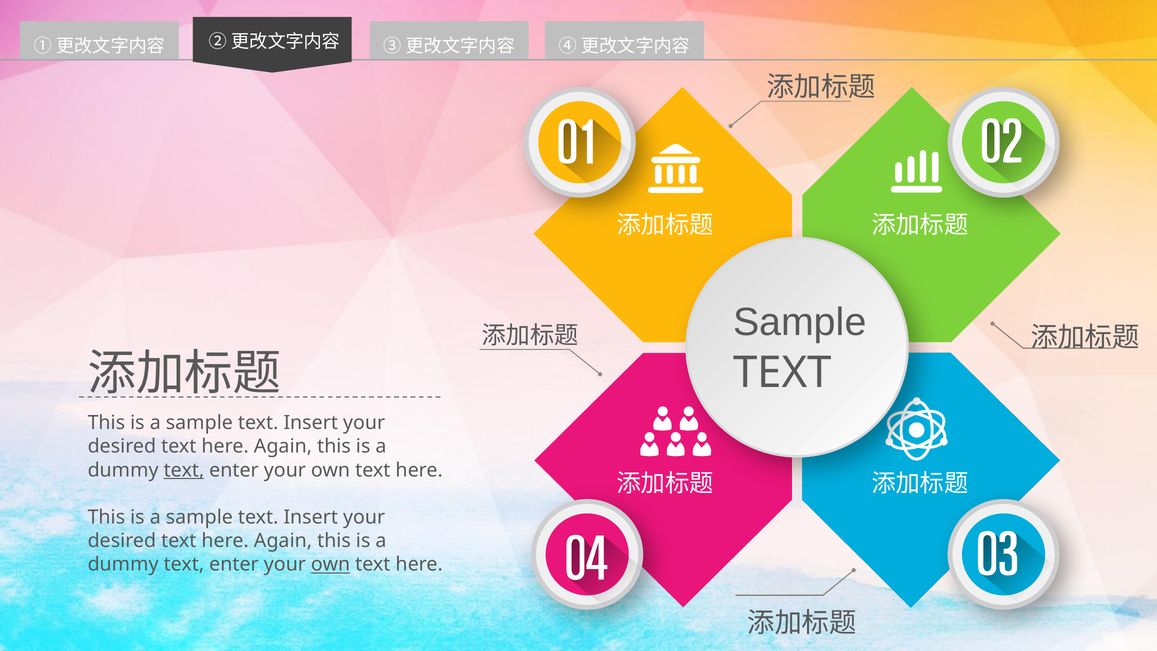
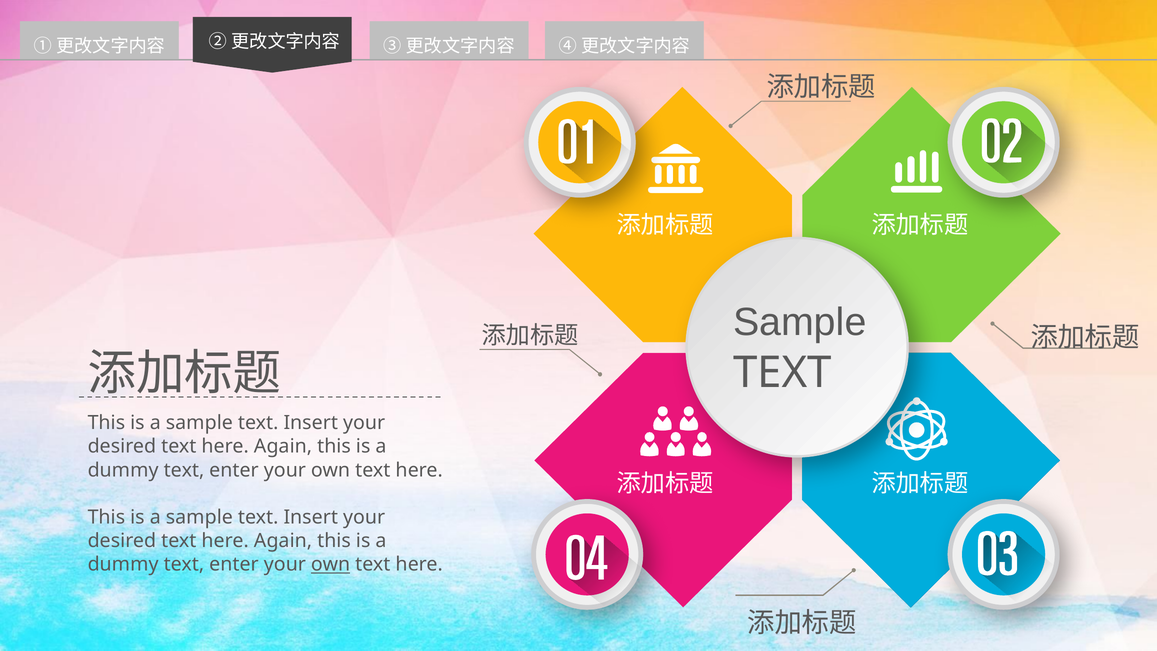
text underline: present -> none (184, 470)
